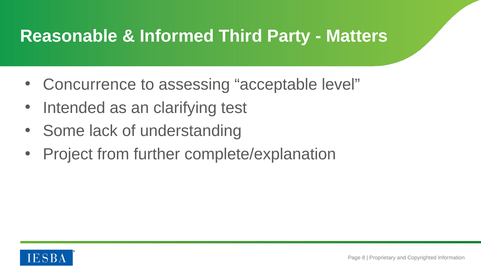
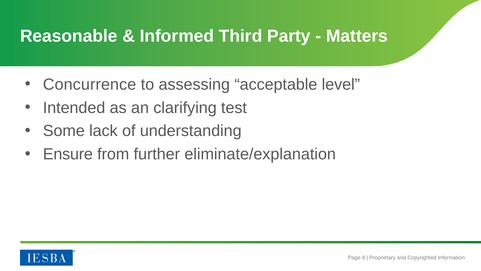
Project: Project -> Ensure (68, 154)
complete/explanation: complete/explanation -> eliminate/explanation (260, 154)
